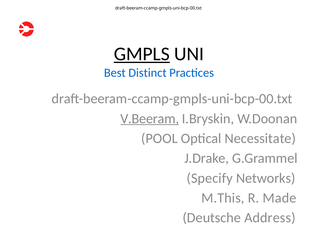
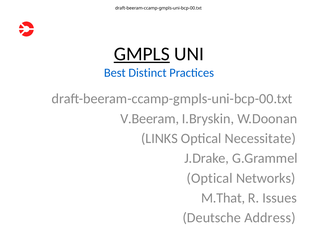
V.Beeram underline: present -> none (150, 118)
POOL: POOL -> LINKS (160, 138)
Specify: Specify -> Optical (210, 178)
M.This: M.This -> M.That (223, 198)
Made: Made -> Issues (280, 198)
